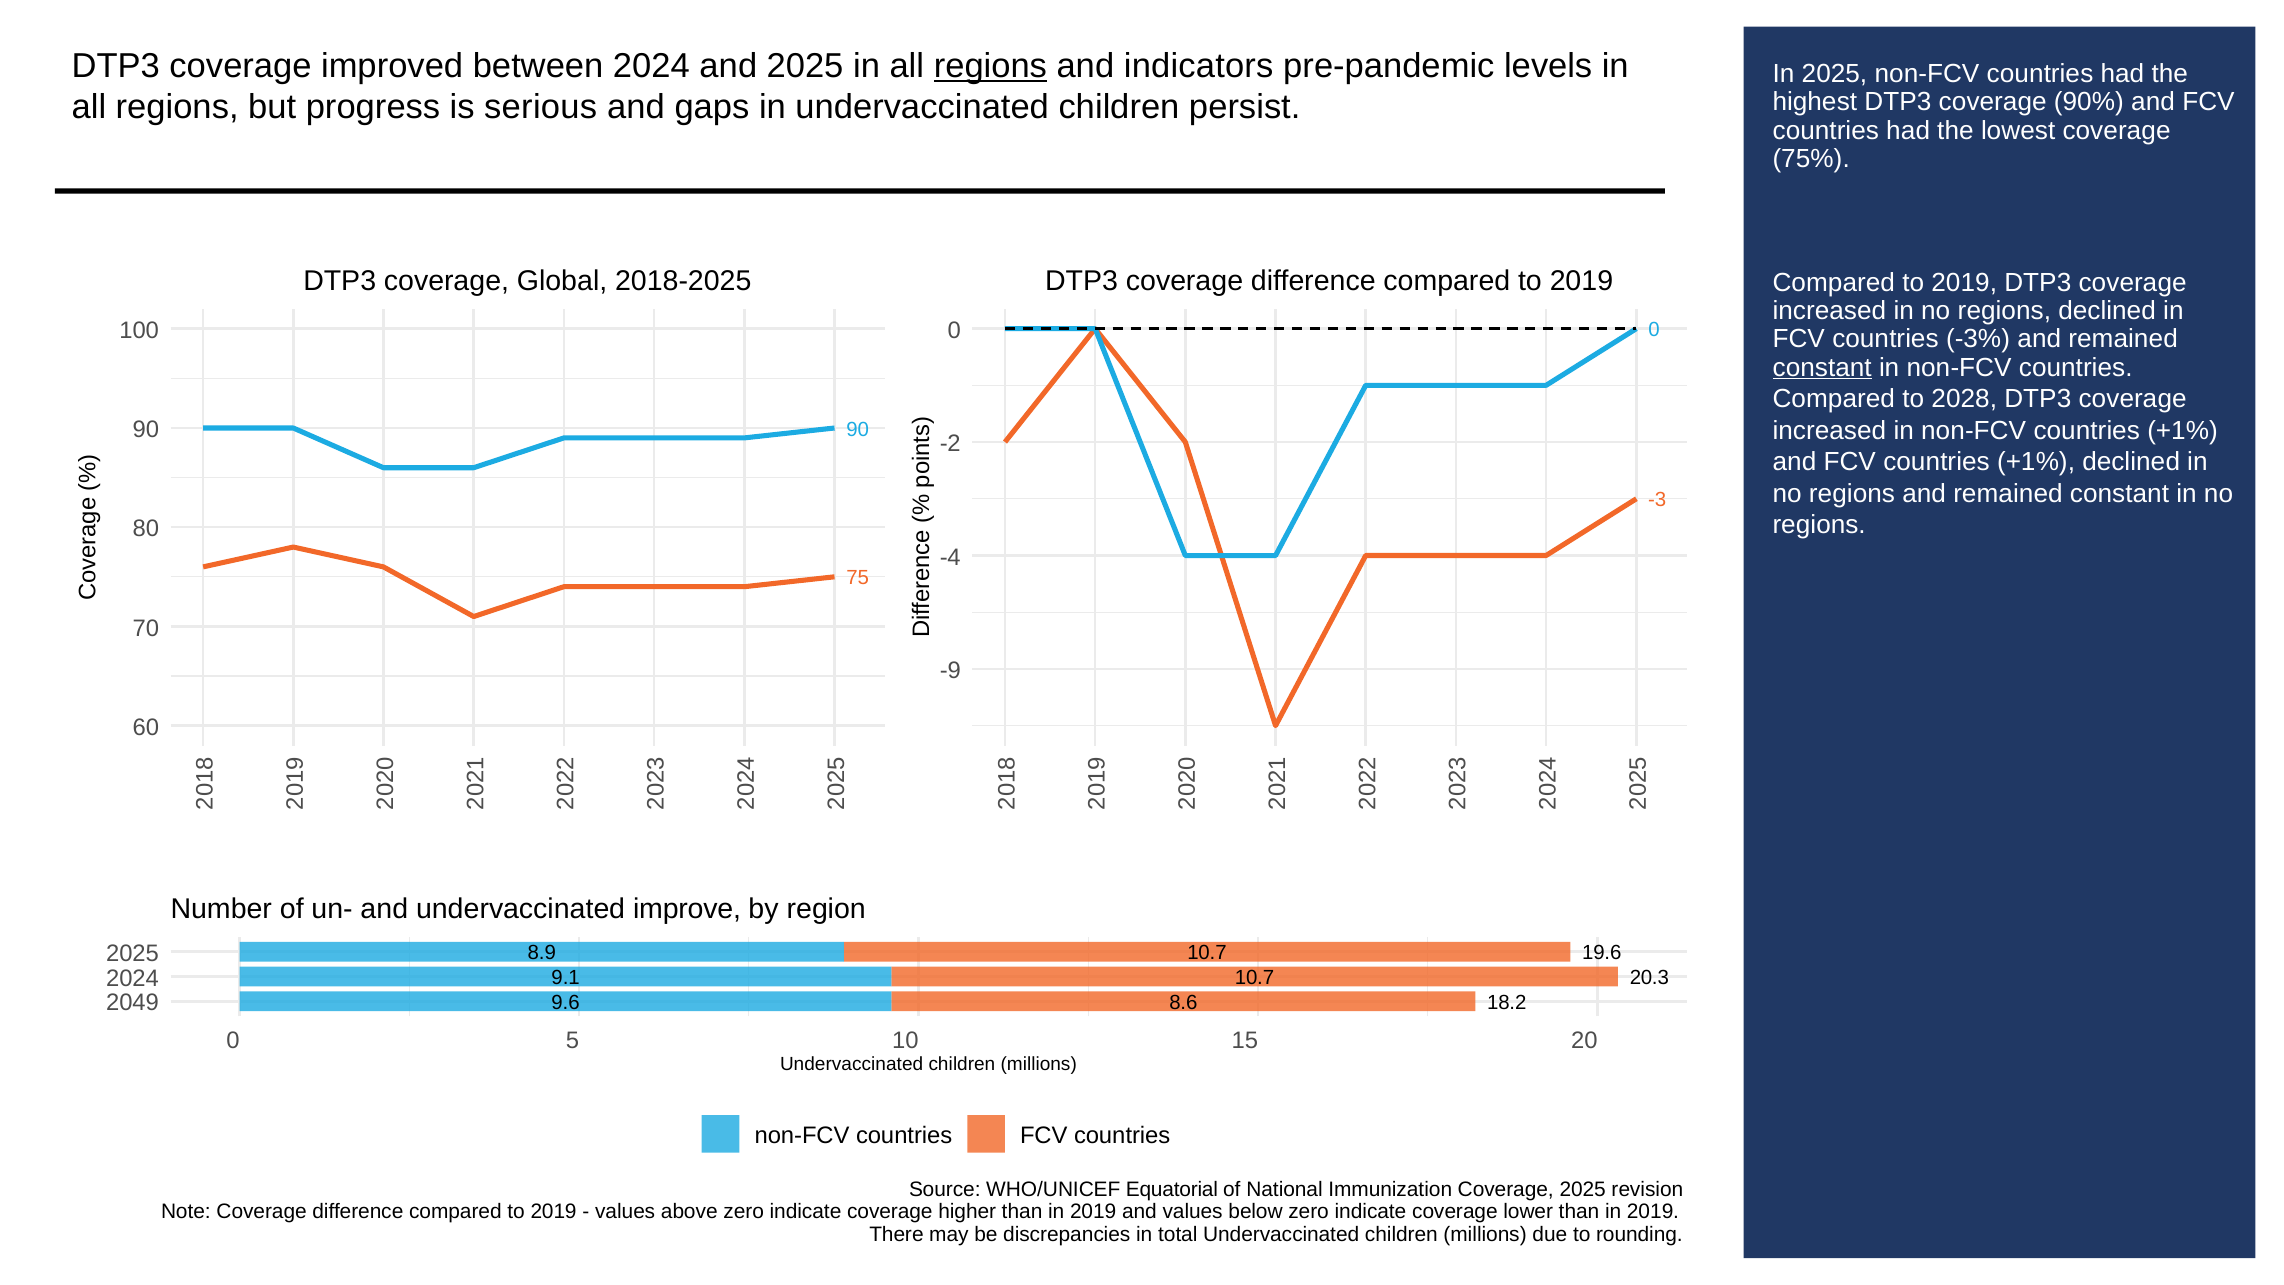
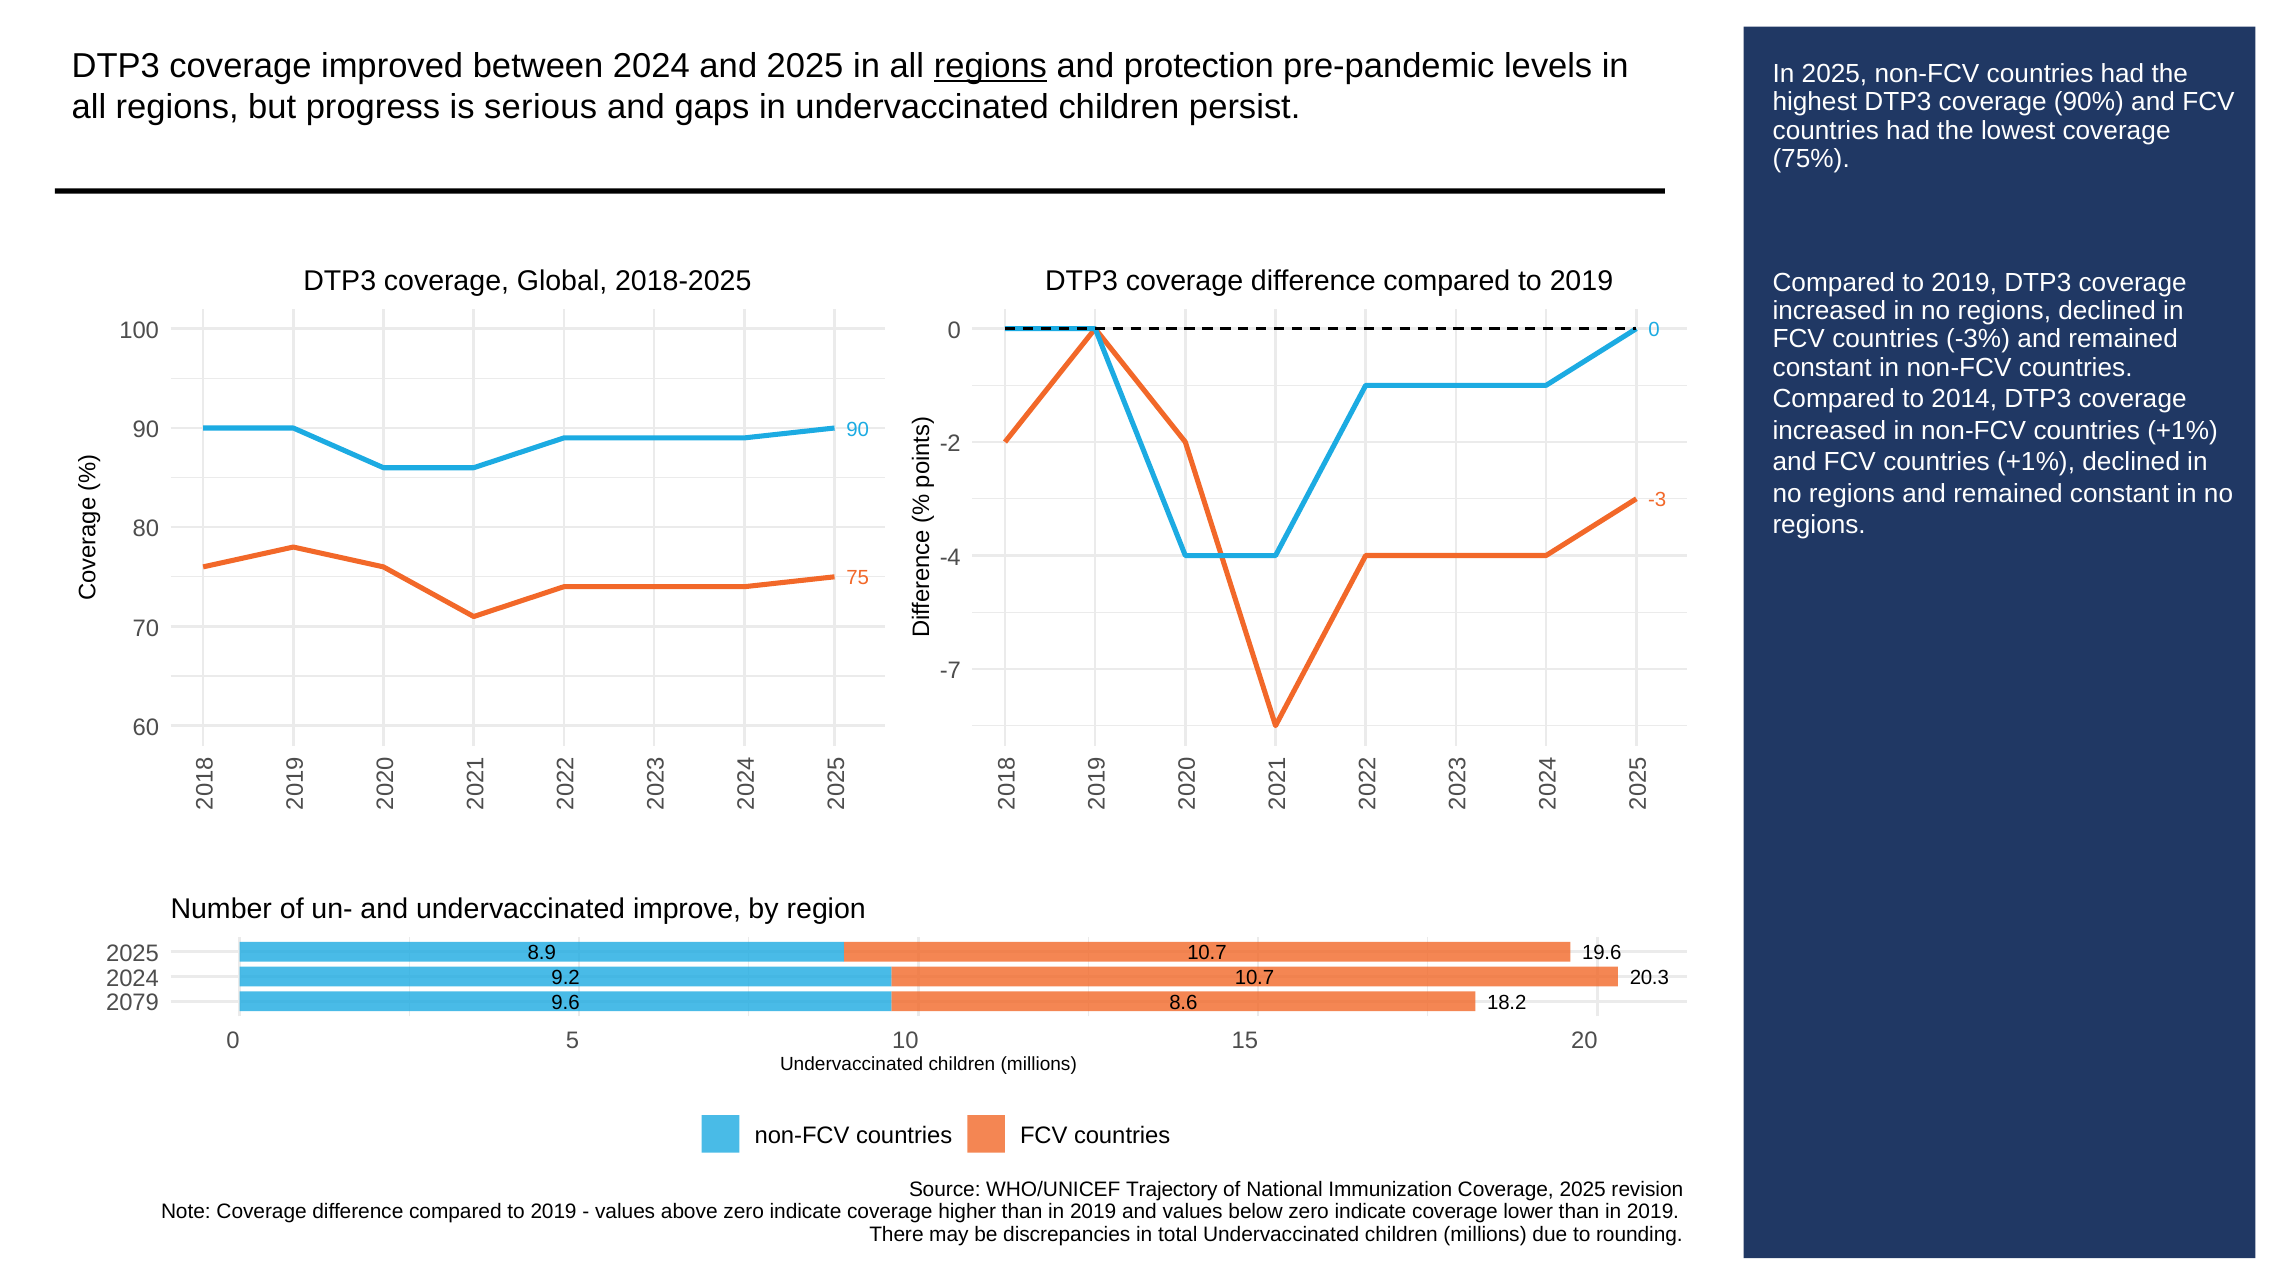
indicators: indicators -> protection (1199, 66)
constant underline: present -> none (1822, 367)
2028: 2028 -> 2014 (1964, 399)
-9: -9 -> -7 (950, 671)
9.1: 9.1 -> 9.2 (566, 978)
2049: 2049 -> 2079 (133, 1003)
Equatorial: Equatorial -> Trajectory (1172, 1189)
